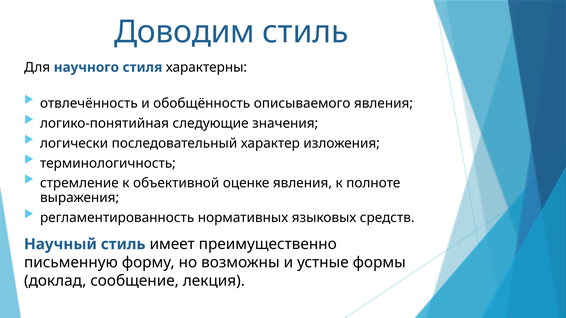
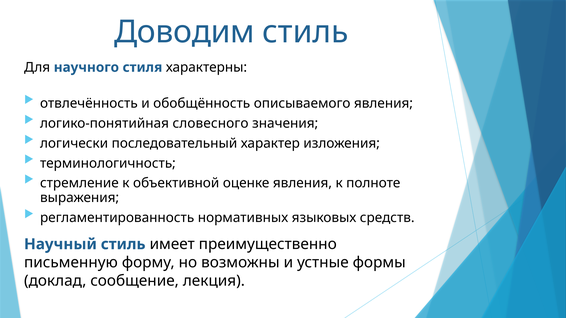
следующие: следующие -> словесного (211, 124)
